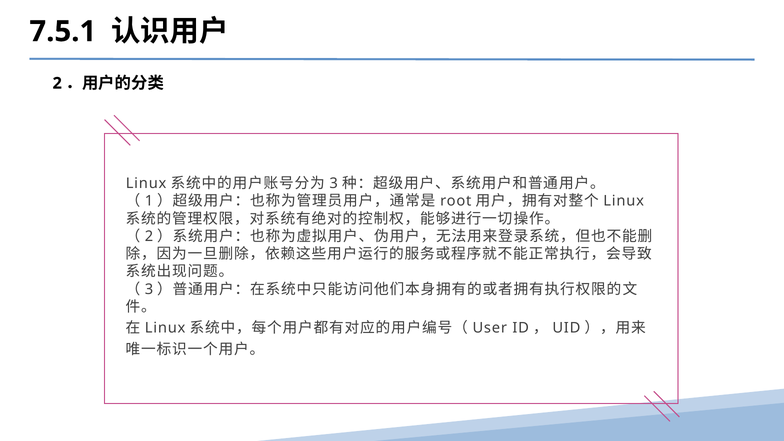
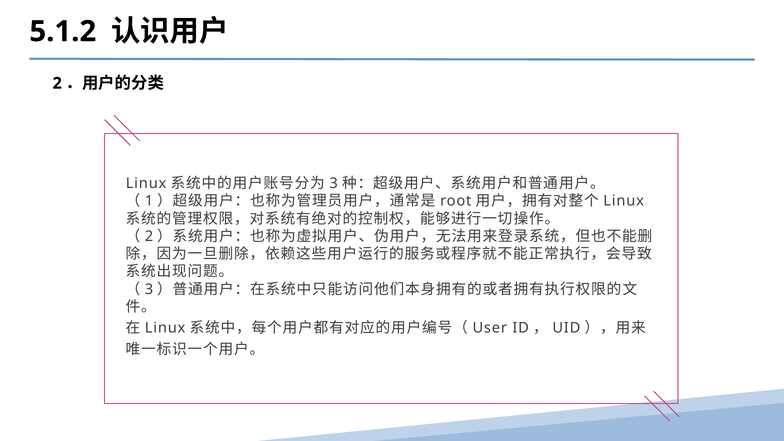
7.5.1: 7.5.1 -> 5.1.2 (63, 31)
